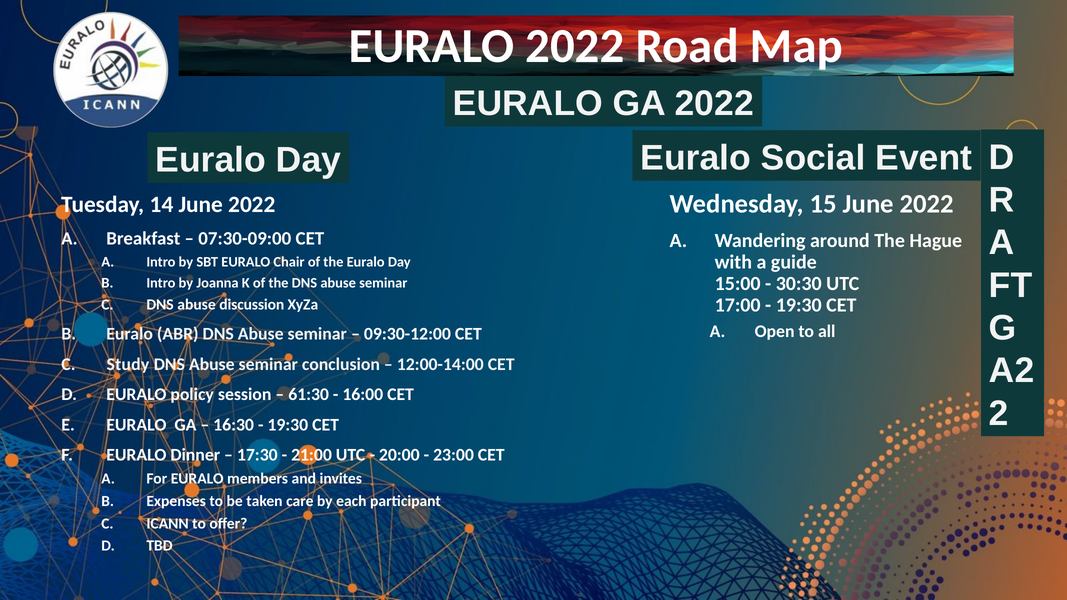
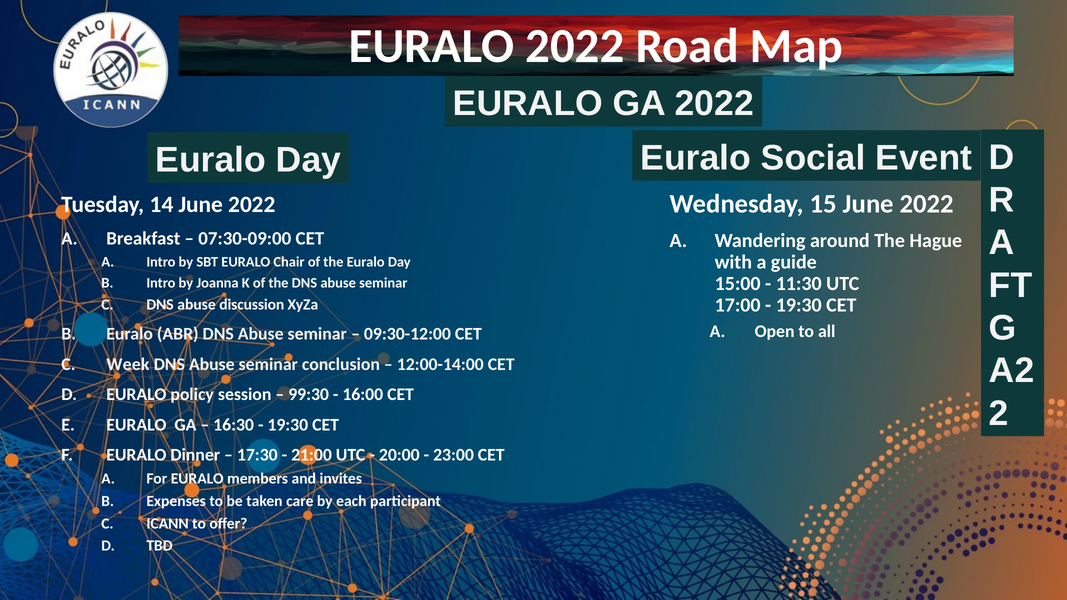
30:30: 30:30 -> 11:30 (799, 284)
Study: Study -> Week (128, 364)
61:30: 61:30 -> 99:30 (309, 395)
